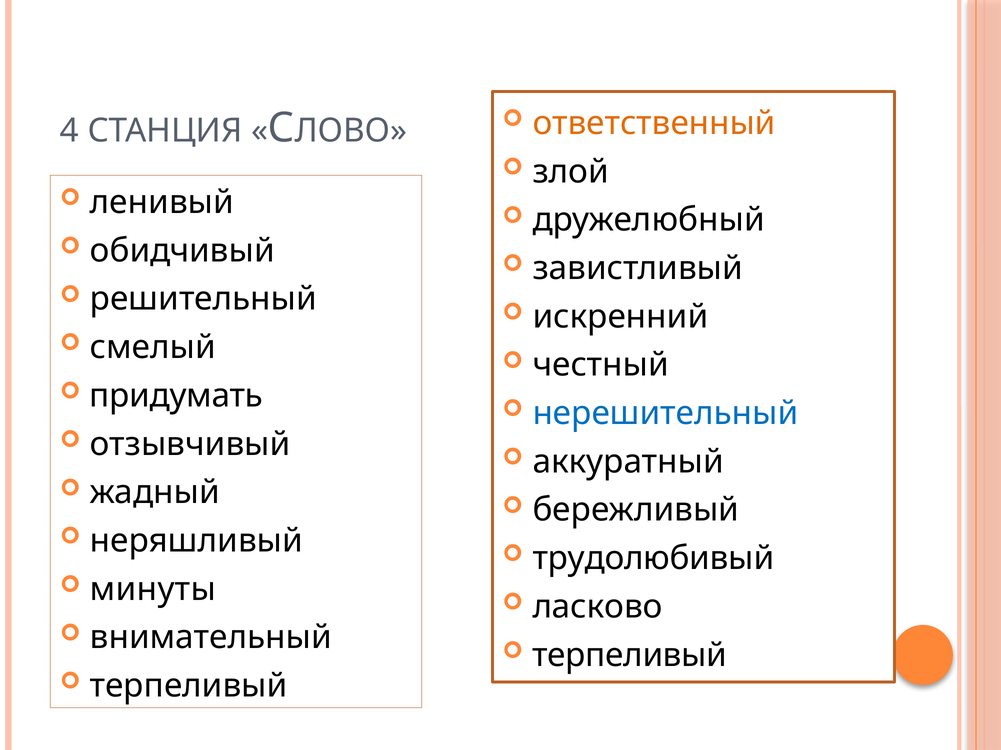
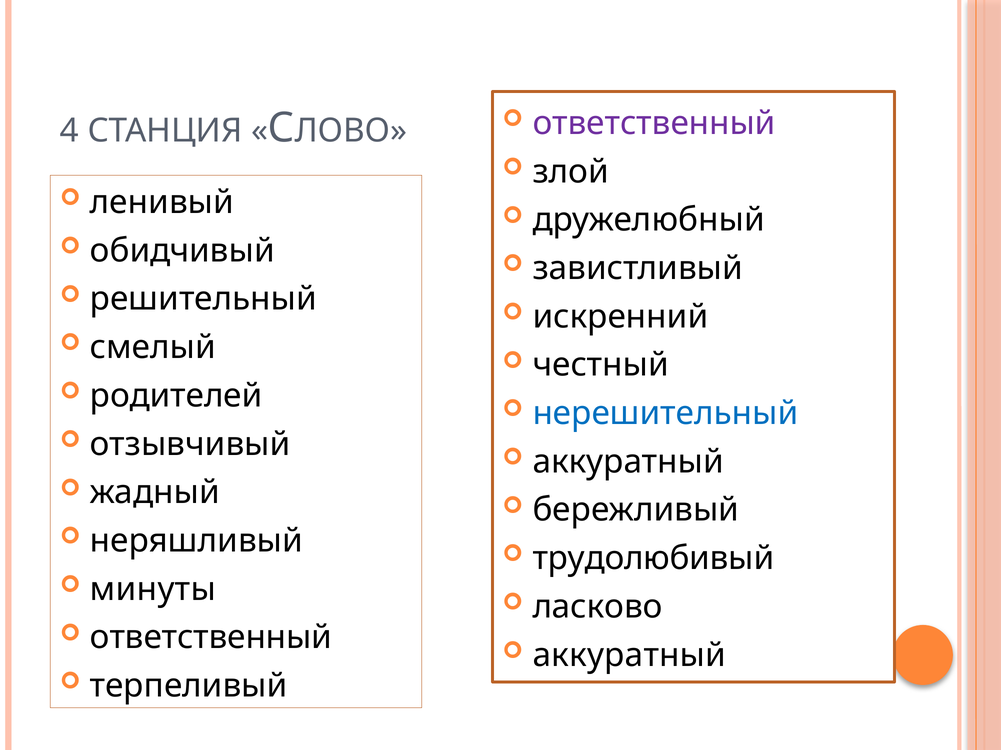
ответственный colour: orange -> purple (654, 123)
придумать: придумать -> родителей (176, 396)
внимательный: внимательный -> ответственный (211, 638)
терпеливый: терпеливый -> аккуратный (629, 656)
